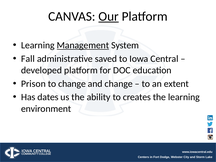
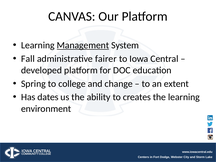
Our underline: present -> none (109, 16)
saved: saved -> fairer (106, 59)
Prison: Prison -> Spring (33, 84)
to change: change -> college (72, 84)
